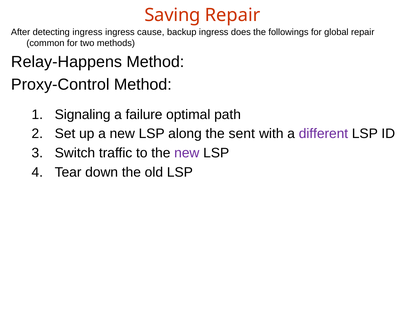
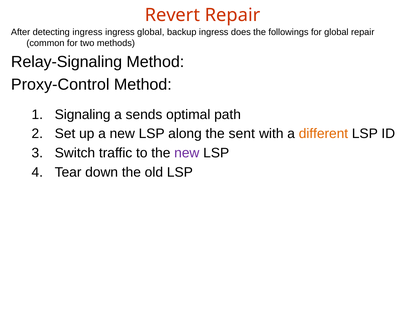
Saving: Saving -> Revert (172, 15)
ingress cause: cause -> global (151, 32)
Relay-Happens: Relay-Happens -> Relay-Signaling (67, 62)
failure: failure -> sends (144, 115)
different colour: purple -> orange (323, 134)
